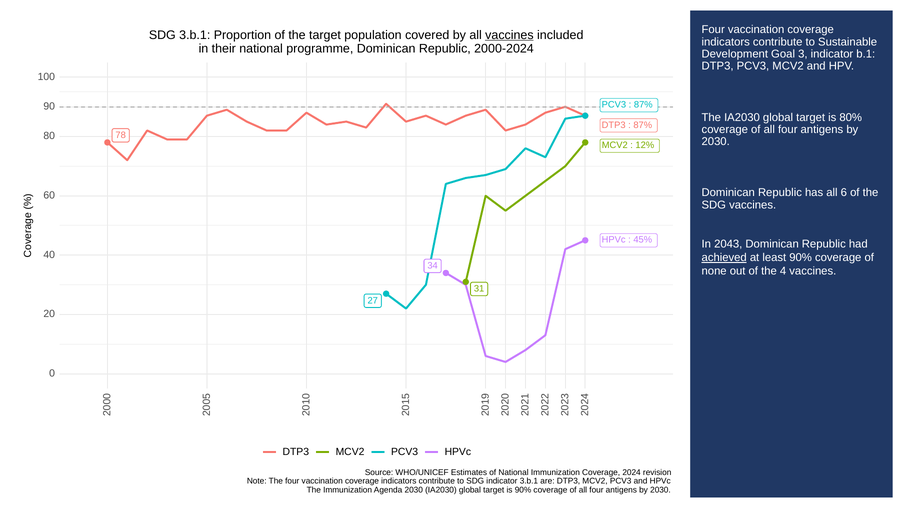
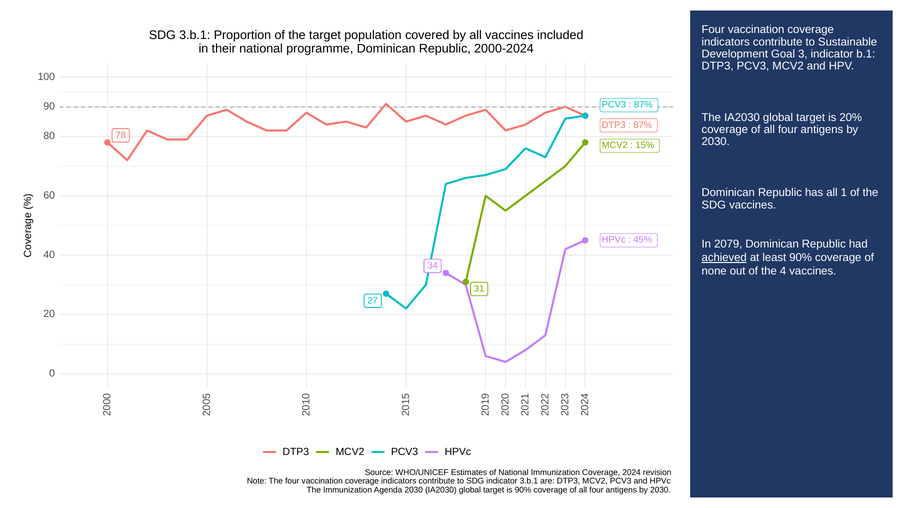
vaccines underline: present -> none (509, 35)
80%: 80% -> 20% (851, 117)
12%: 12% -> 15% (645, 145)
all 6: 6 -> 1 (844, 193)
2043: 2043 -> 2079 (728, 244)
